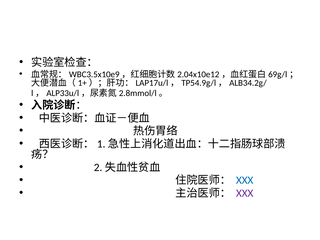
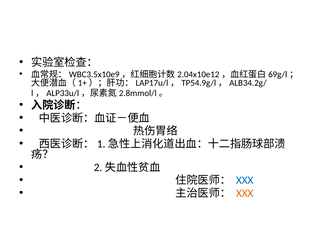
XXX colour: purple -> orange (245, 193)
